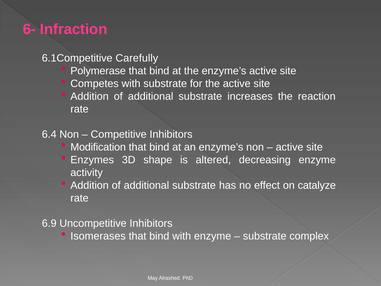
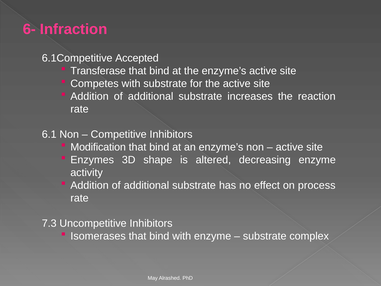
Carefully: Carefully -> Accepted (137, 58)
Polymerase: Polymerase -> Transferase (98, 71)
6.4: 6.4 -> 6.1 (49, 134)
catalyze: catalyze -> process (317, 185)
6.9: 6.9 -> 7.3 (49, 223)
